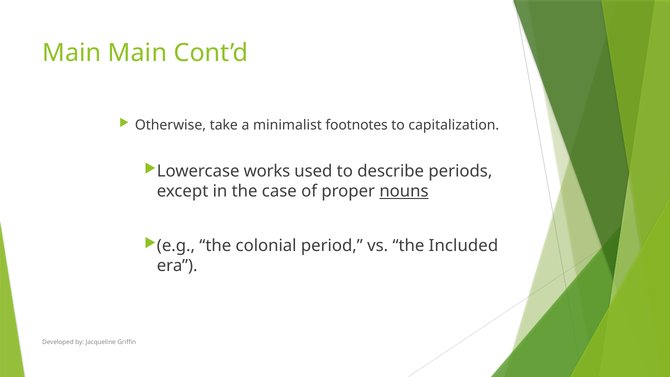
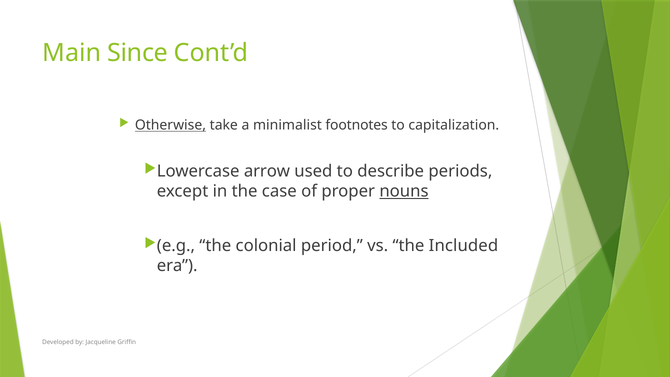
Main Main: Main -> Since (138, 53)
Otherwise underline: none -> present (170, 125)
works: works -> arrow (267, 171)
